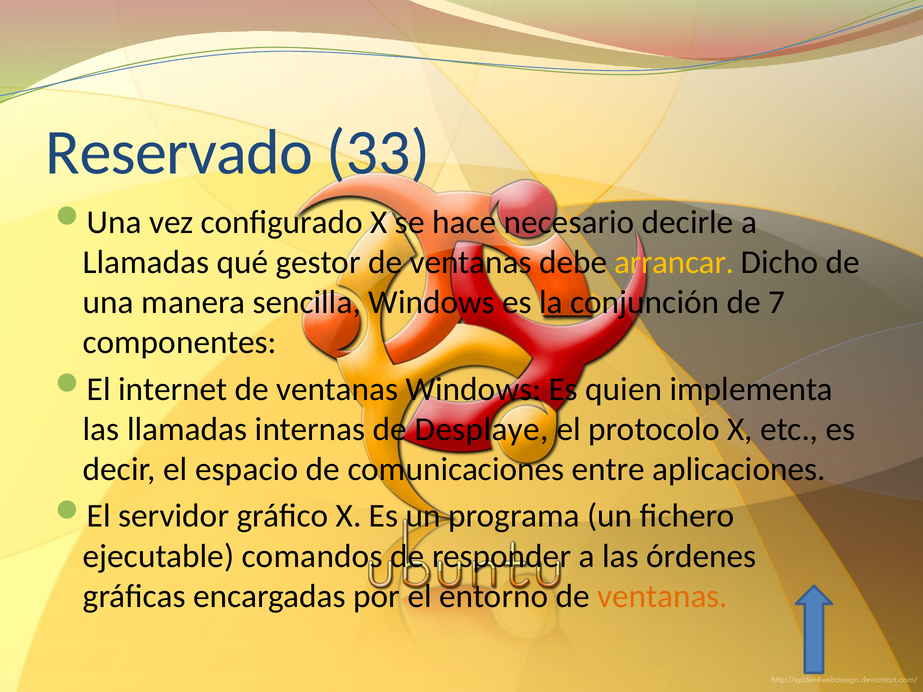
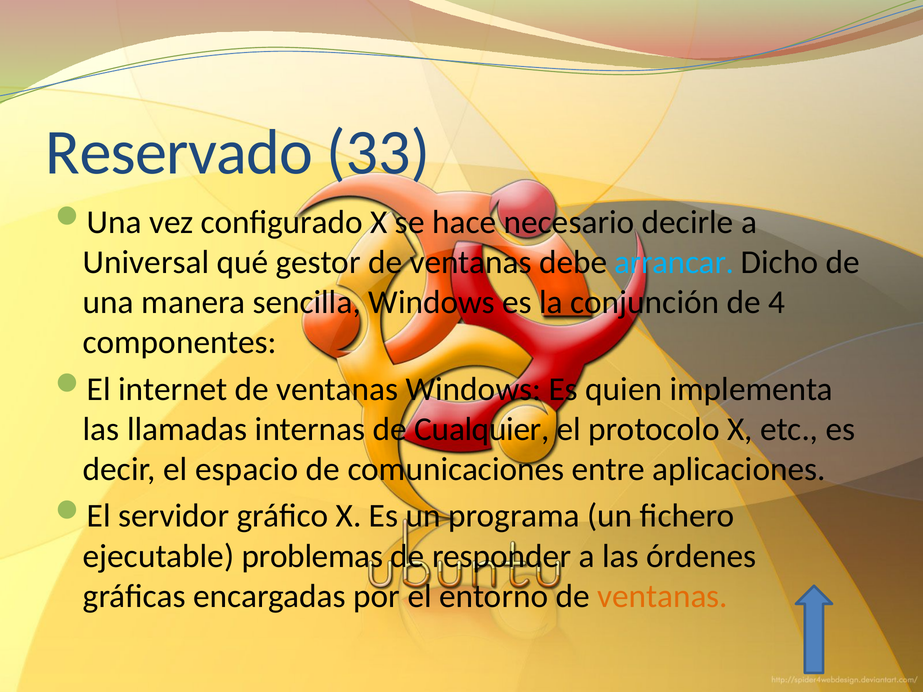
Llamadas: Llamadas -> Universal (146, 262)
arrancar colour: yellow -> light blue (674, 262)
7: 7 -> 4 (777, 302)
Desplaye: Desplaye -> Cualquier (482, 429)
comandos: comandos -> problemas (312, 556)
